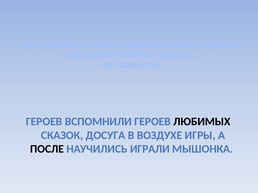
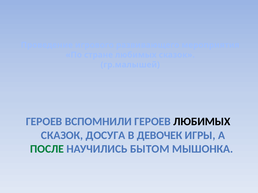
ВОЗДУХЕ: ВОЗДУХЕ -> ДЕВОЧЕК (160, 136)
ПОСЛЕ colour: black -> green (47, 149)
ИГРАЛИ: ИГРАЛИ -> БЫТОМ (150, 149)
